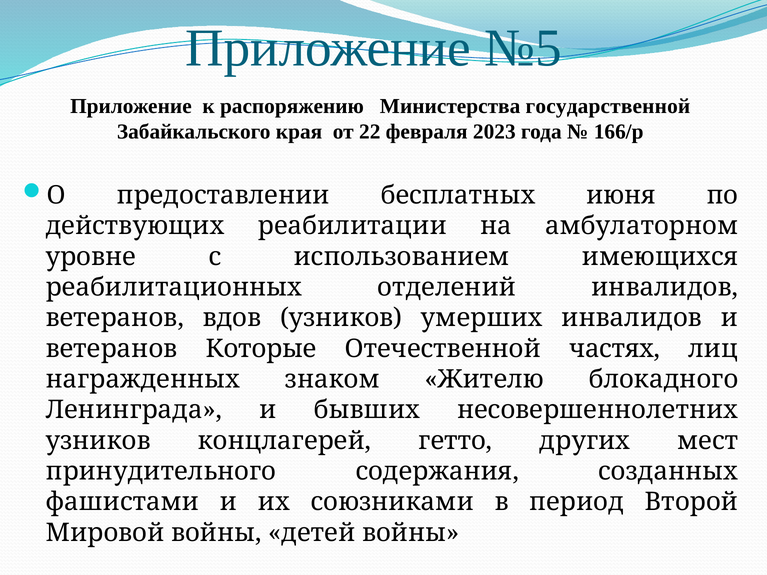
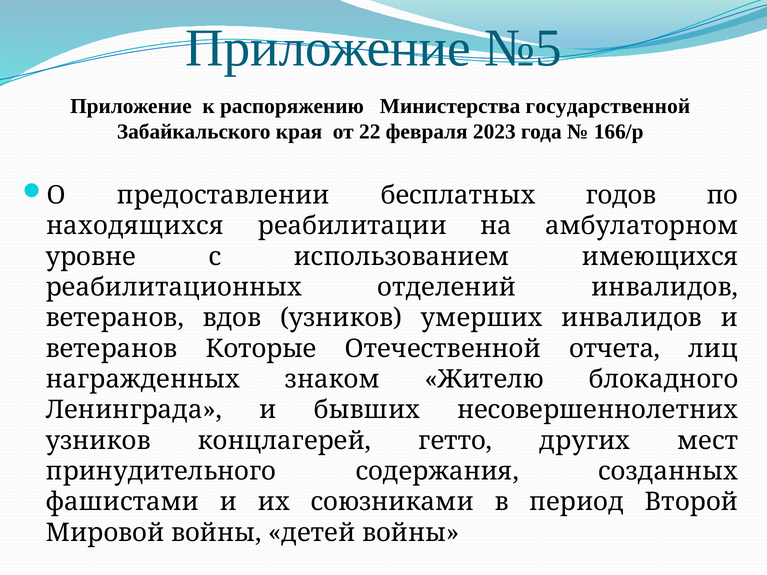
июня: июня -> годов (621, 195)
действующих: действующих -> находящихся (135, 226)
частях: частях -> отчета (615, 349)
